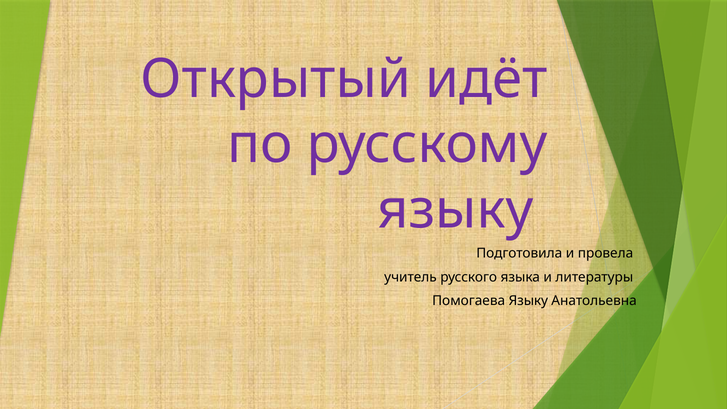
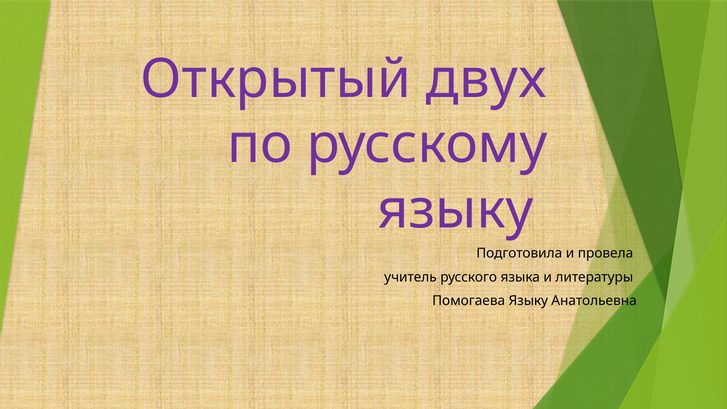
идёт: идёт -> двух (486, 79)
